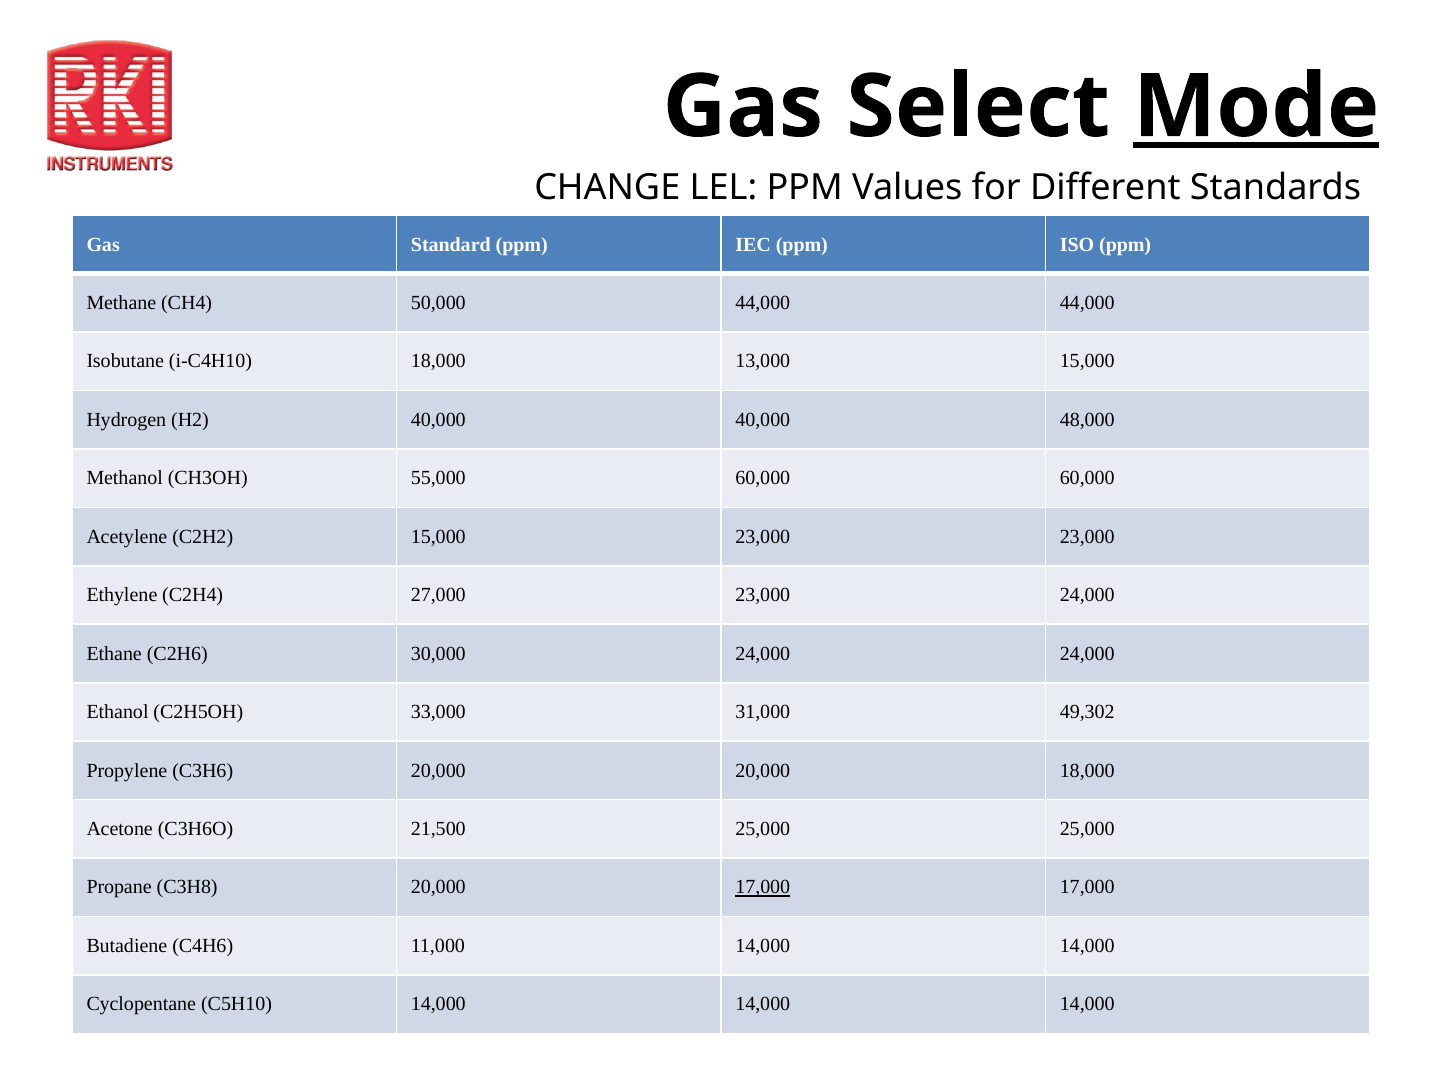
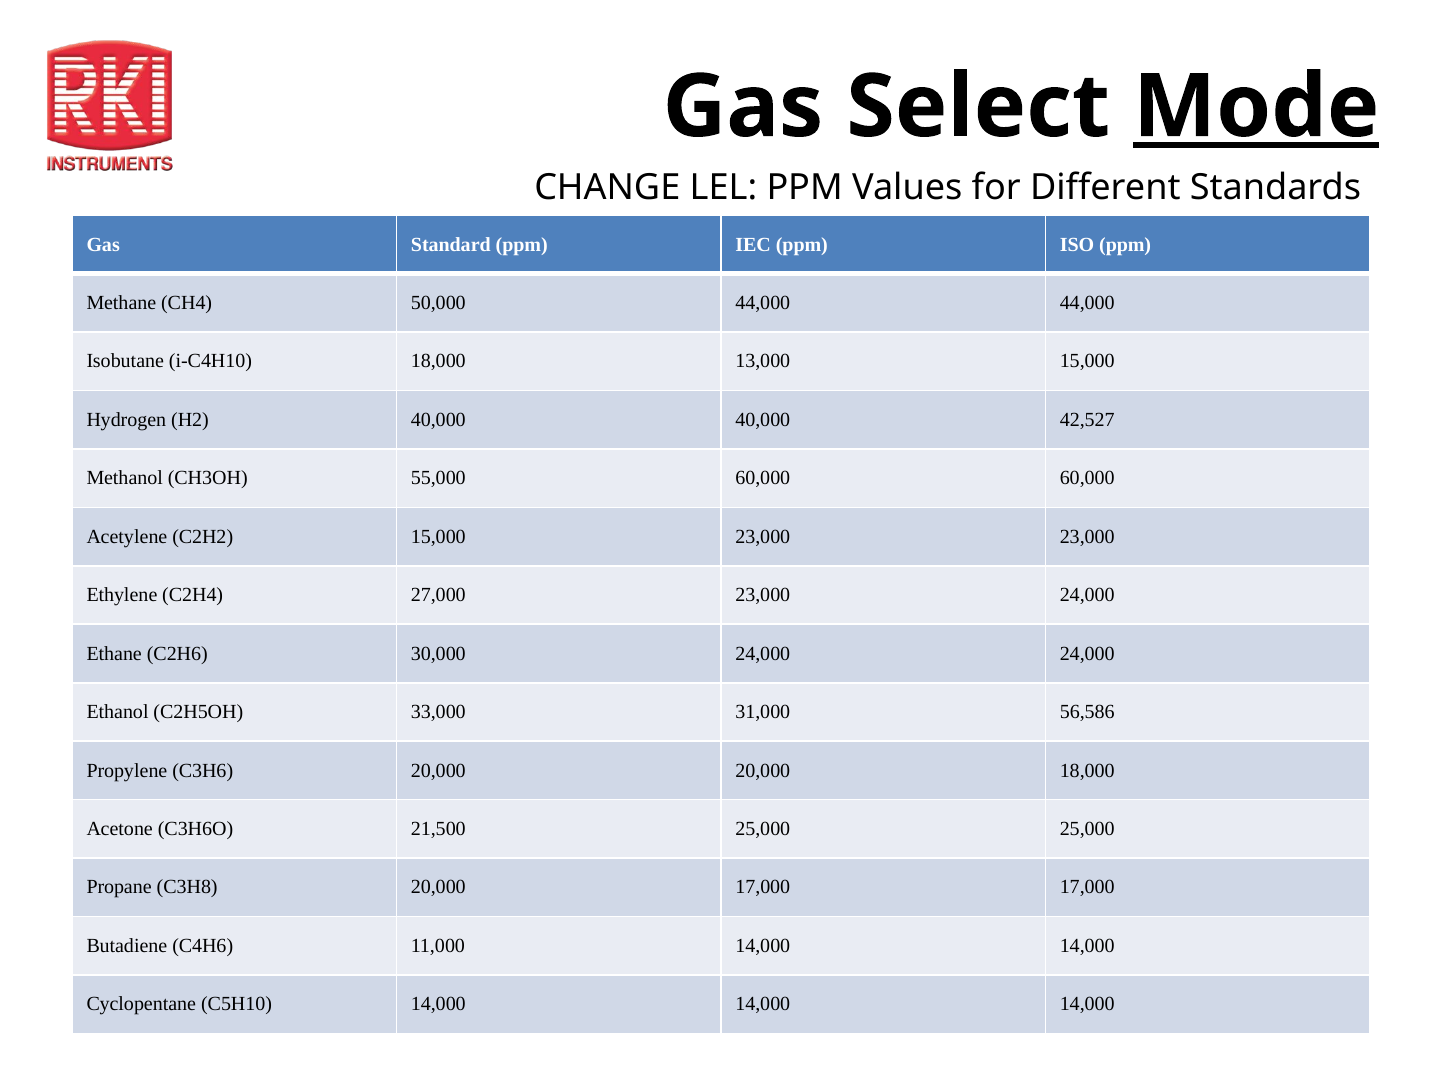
48,000: 48,000 -> 42,527 (1087, 420)
49,302: 49,302 -> 56,586 (1087, 712)
17,000 underline: present -> none (763, 888)
